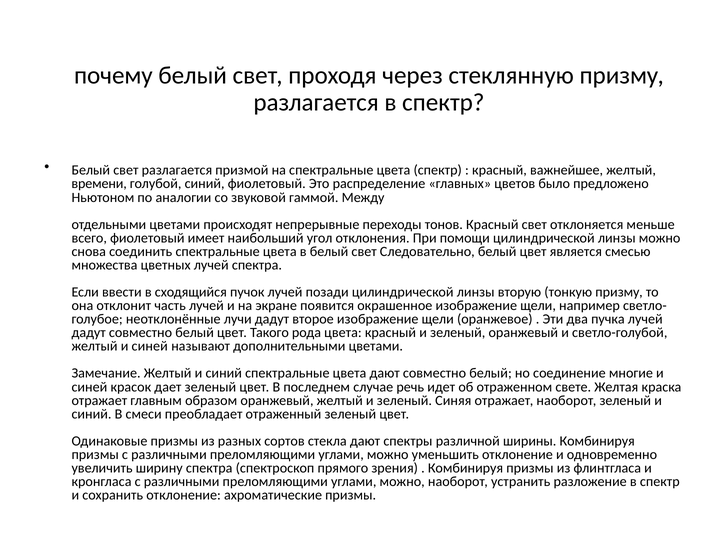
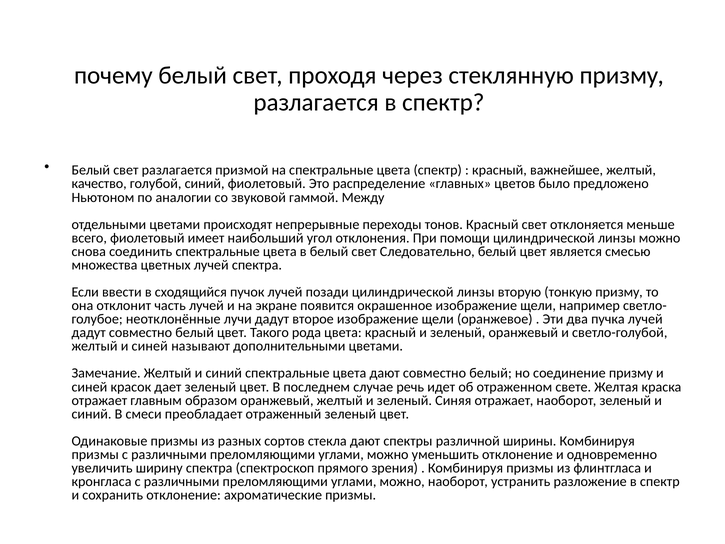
времени: времени -> качество (99, 184)
соединение многие: многие -> призму (631, 373)
